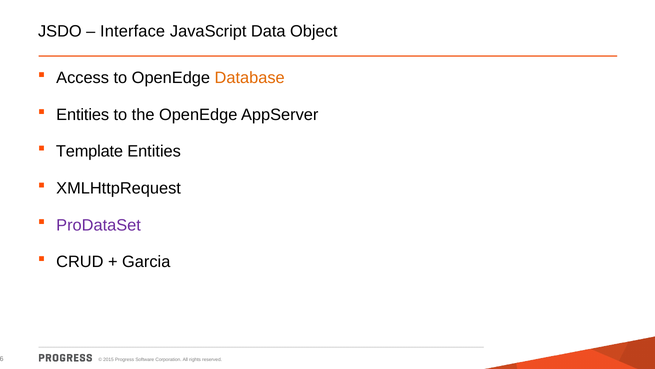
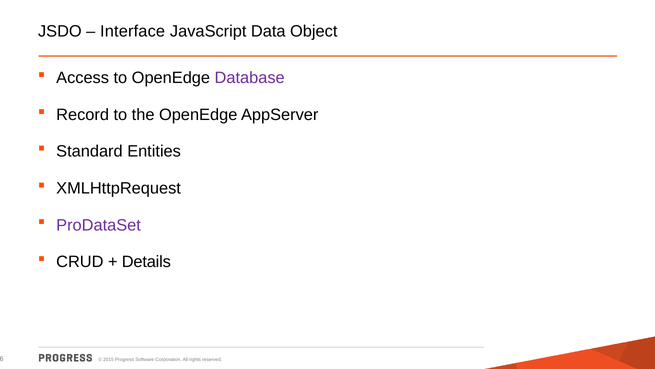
Database colour: orange -> purple (250, 78)
Entities: Entities -> Record (83, 115)
Template: Template -> Standard (89, 151)
Garcia: Garcia -> Details (146, 262)
